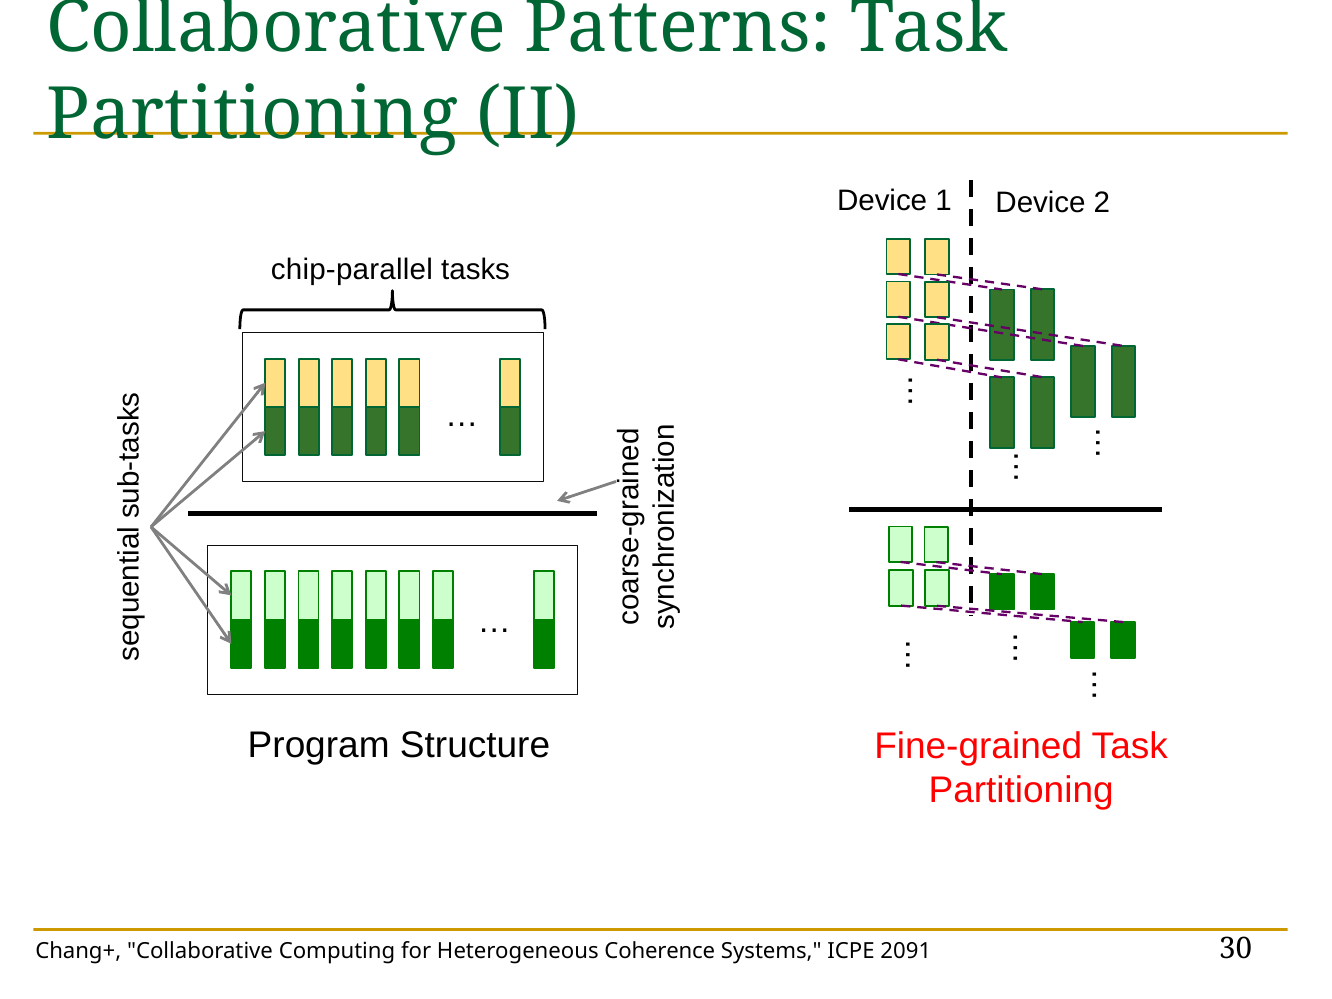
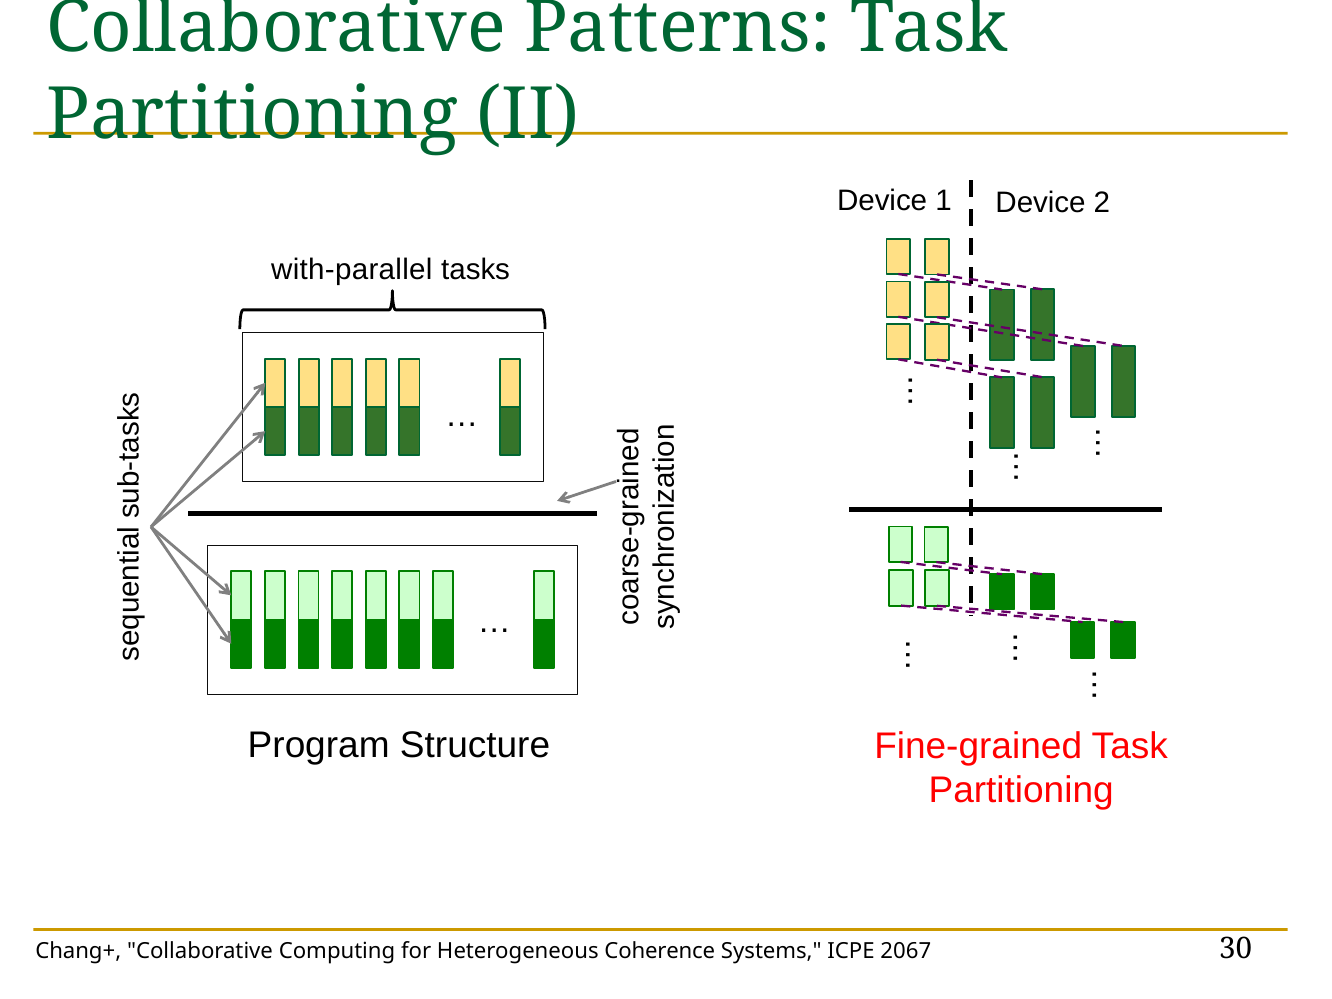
chip-parallel: chip-parallel -> with-parallel (352, 270)
2091: 2091 -> 2067 (906, 951)
